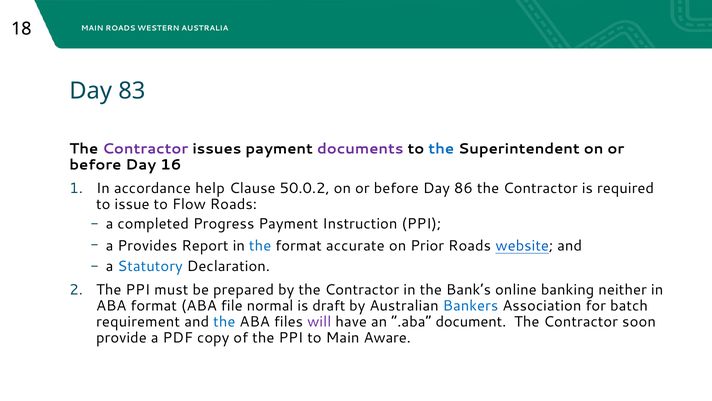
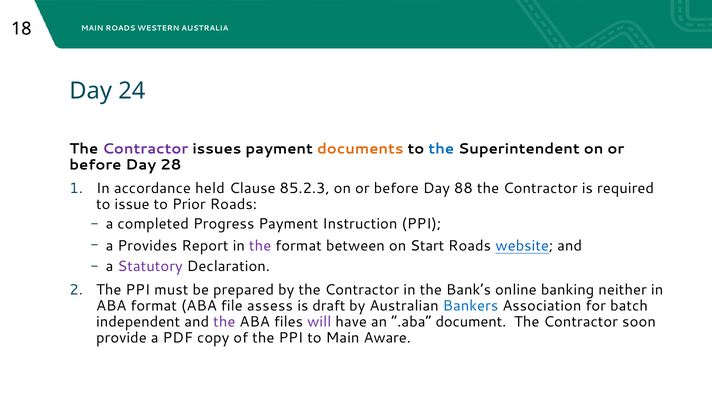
83: 83 -> 24 (132, 91)
documents colour: purple -> orange (360, 148)
16: 16 -> 28 (171, 164)
help: help -> held (210, 188)
50.0.2: 50.0.2 -> 85.2.3 (305, 188)
86: 86 -> 88 (463, 188)
Flow: Flow -> Prior (189, 204)
the colour: blue -> purple (260, 245)
accurate: accurate -> between (355, 245)
Prior: Prior -> Start (427, 245)
Statutory colour: blue -> purple (150, 266)
normal: normal -> assess (270, 306)
requirement: requirement -> independent (138, 322)
the colour: blue -> purple (224, 322)
